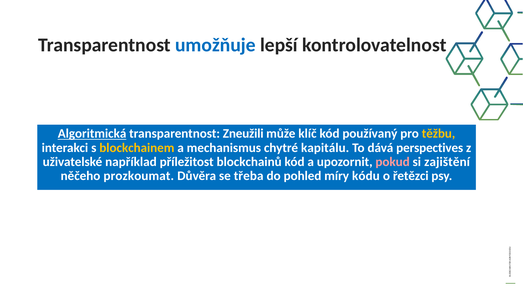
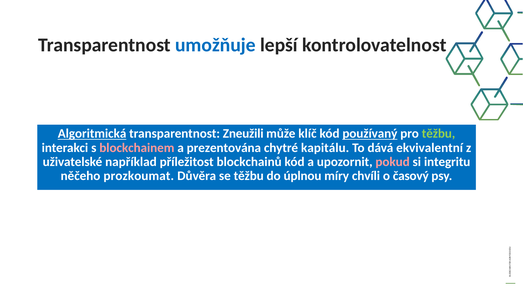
používaný underline: none -> present (370, 134)
těžbu colour: yellow -> light green (438, 134)
blockchainem colour: yellow -> pink (137, 148)
mechanismus: mechanismus -> prezentována (224, 148)
perspectives: perspectives -> ekvivalentní (430, 148)
zajištění: zajištění -> integritu (447, 162)
se třeba: třeba -> těžbu (249, 176)
pohled: pohled -> úplnou (303, 176)
kódu: kódu -> chvíli (366, 176)
řetězci: řetězci -> časový (411, 176)
